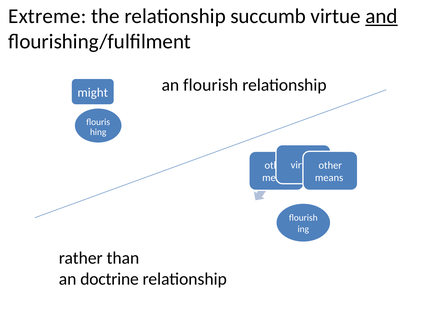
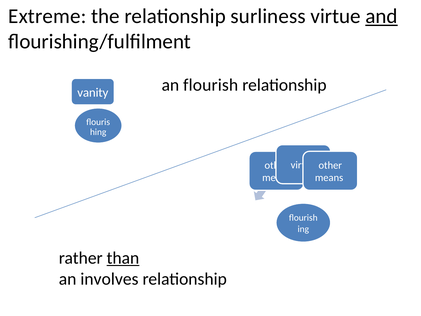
succumb: succumb -> surliness (268, 16)
might: might -> vanity (93, 92)
than underline: none -> present (123, 258)
doctrine: doctrine -> involves (109, 279)
